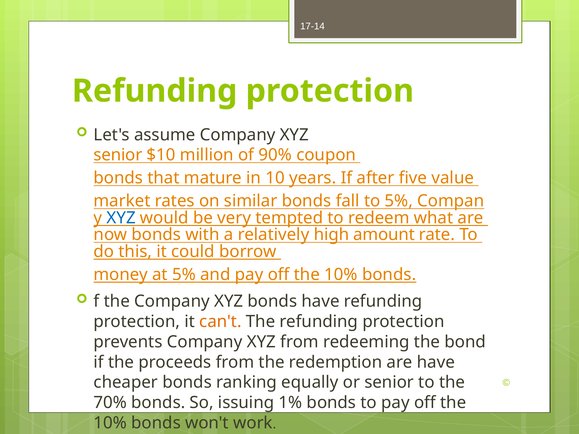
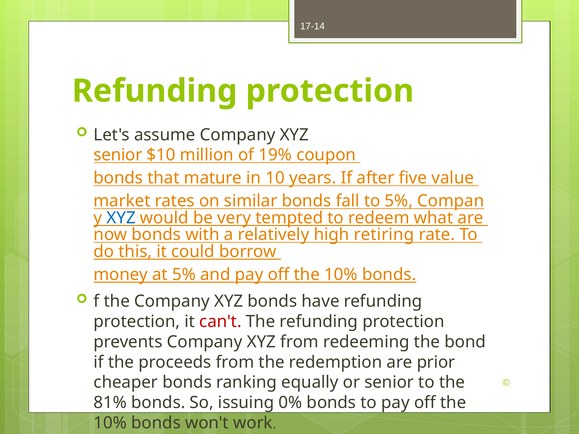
90%: 90% -> 19% (275, 155)
amount: amount -> retiring (384, 235)
can't colour: orange -> red (220, 322)
are have: have -> prior (436, 362)
70%: 70% -> 81% (110, 403)
1%: 1% -> 0% (290, 403)
